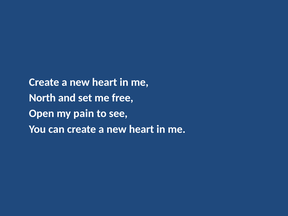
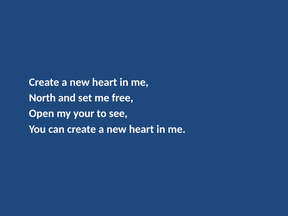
pain: pain -> your (84, 113)
